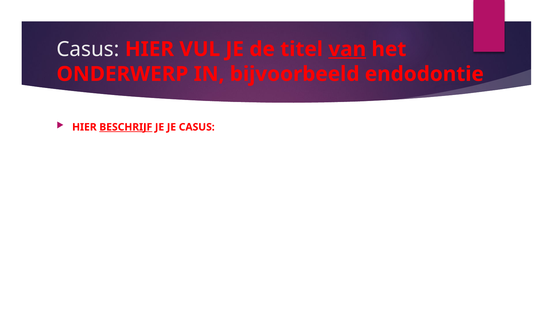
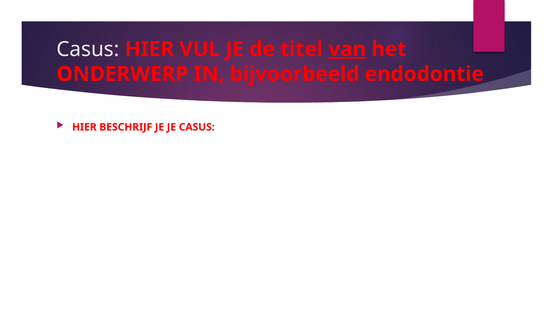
BESCHRIJF underline: present -> none (126, 127)
